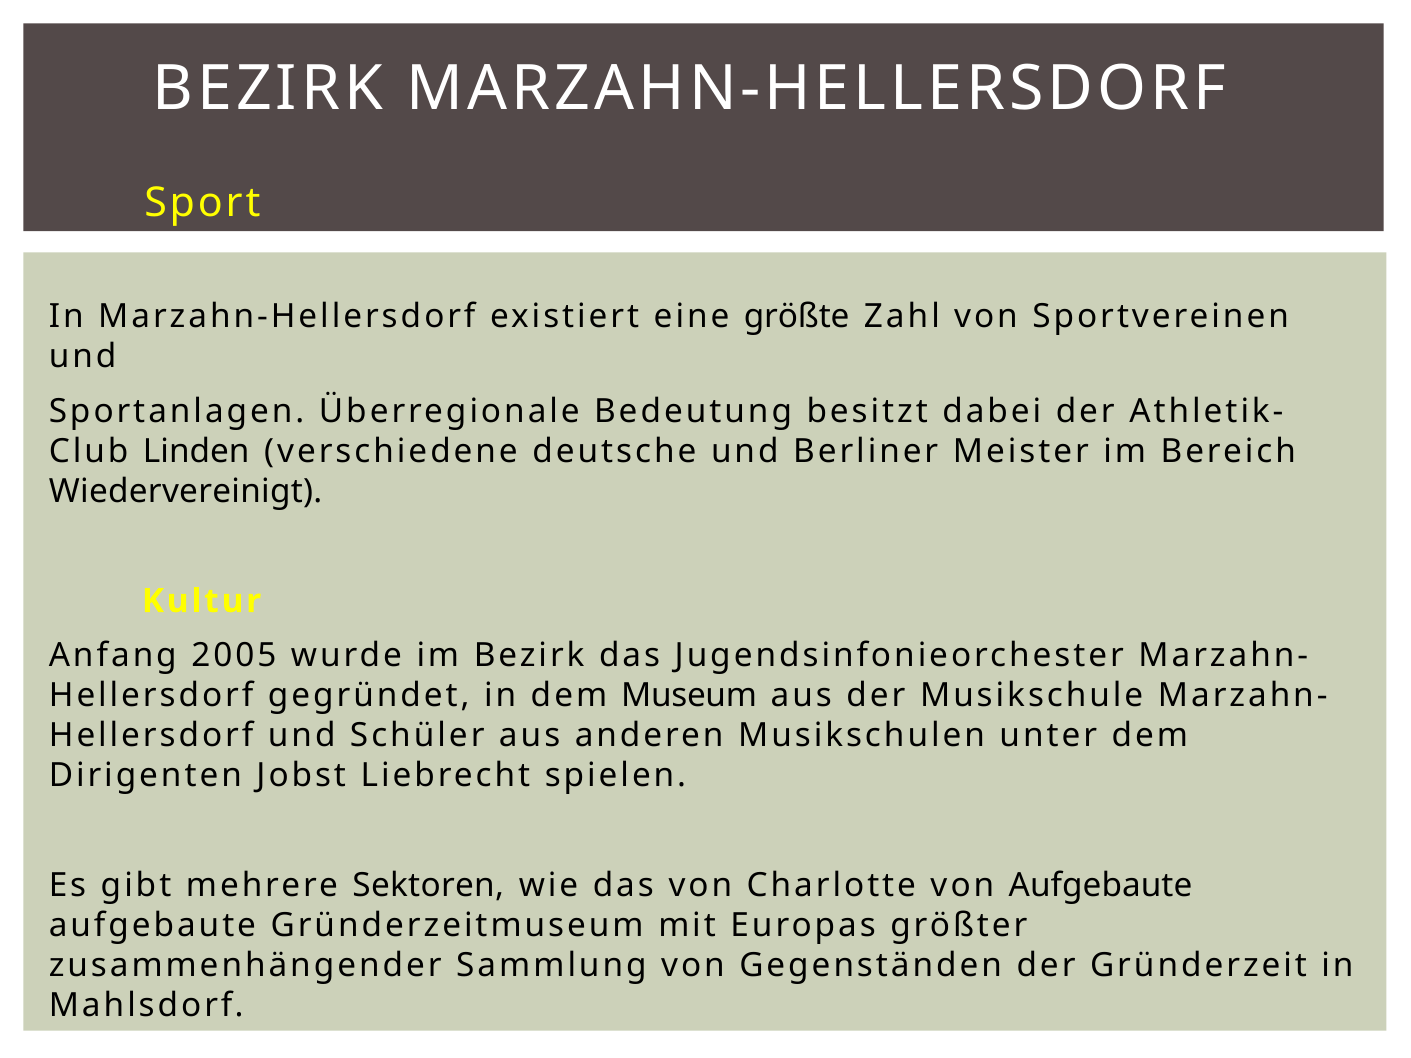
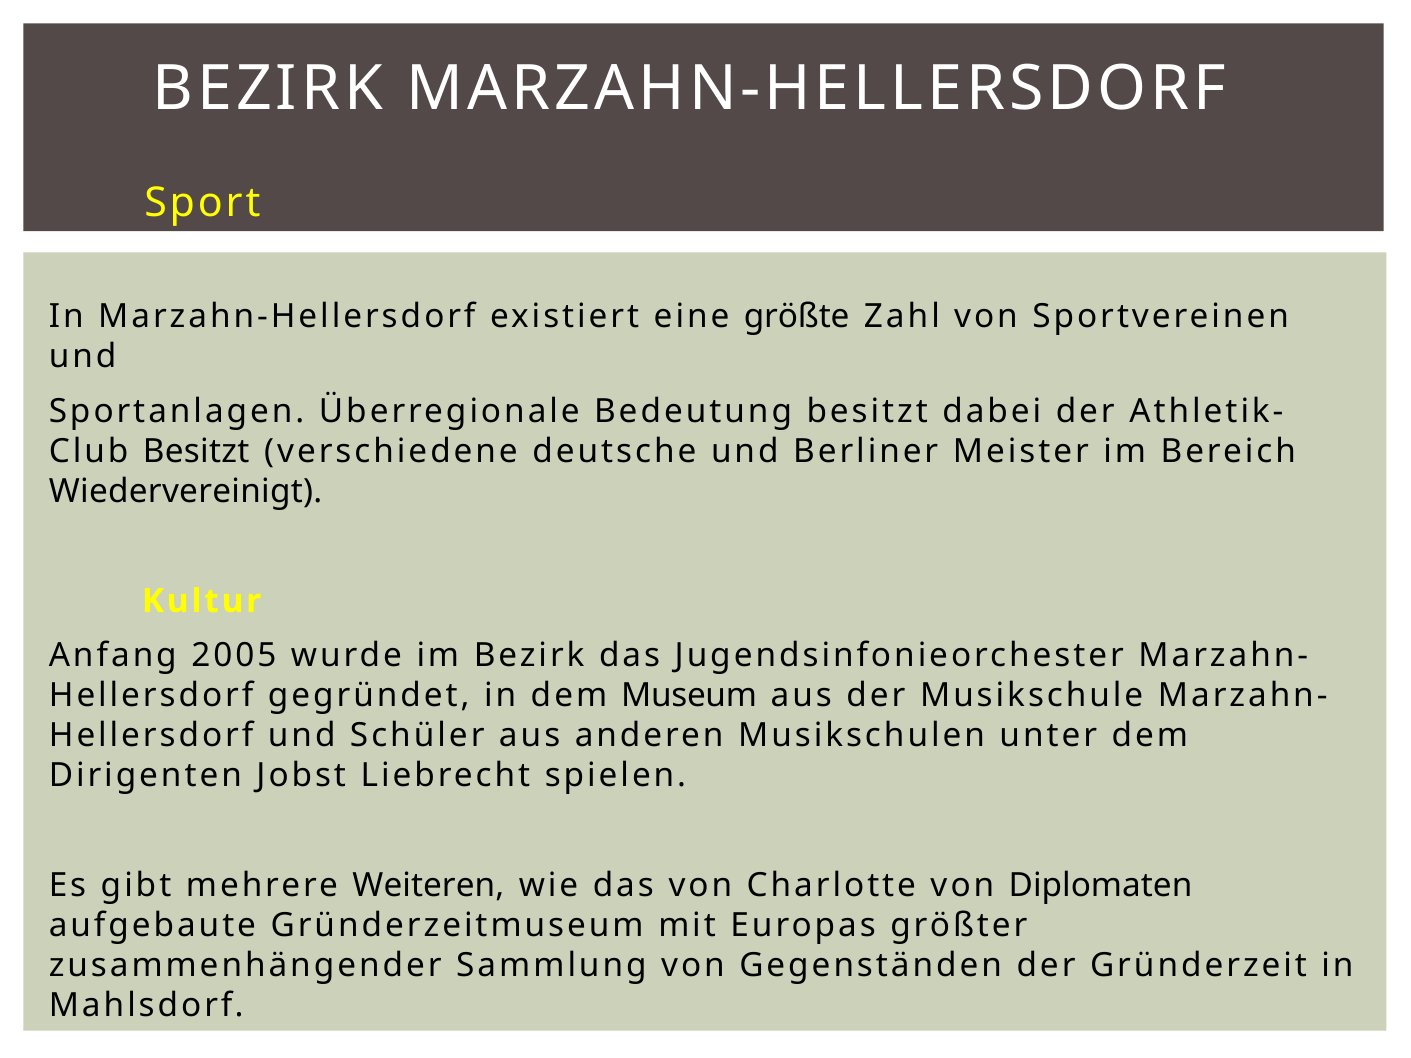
Linden: Linden -> Besitzt (196, 451)
Sektoren: Sektoren -> Weiteren (428, 886)
von Aufgebaute: Aufgebaute -> Diplomaten (1101, 886)
